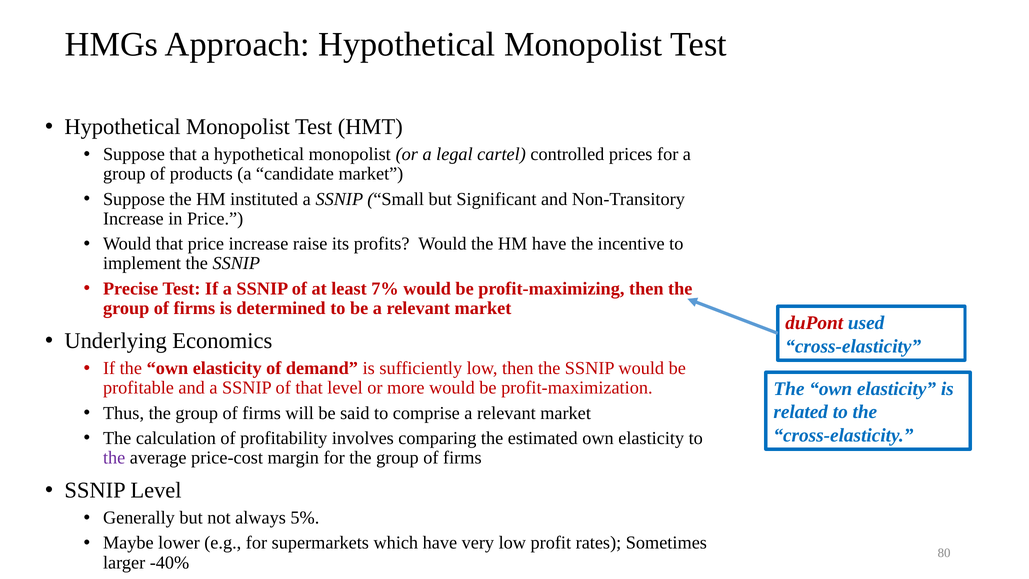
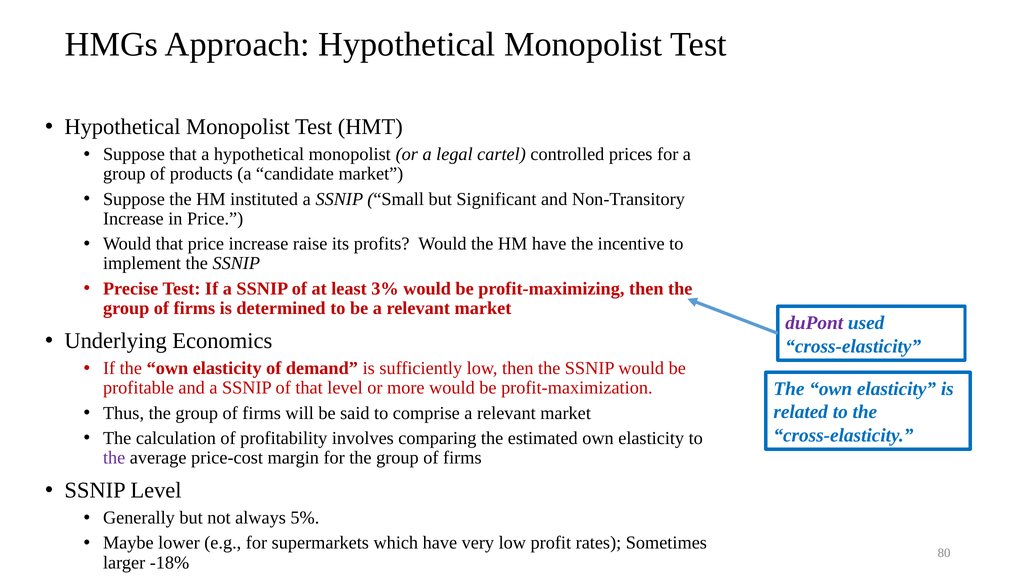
7%: 7% -> 3% (385, 288)
duPont colour: red -> purple (814, 323)
-40%: -40% -> -18% (170, 562)
